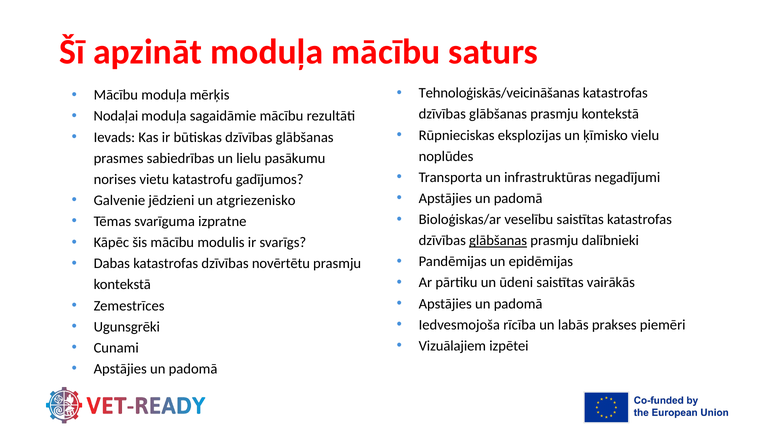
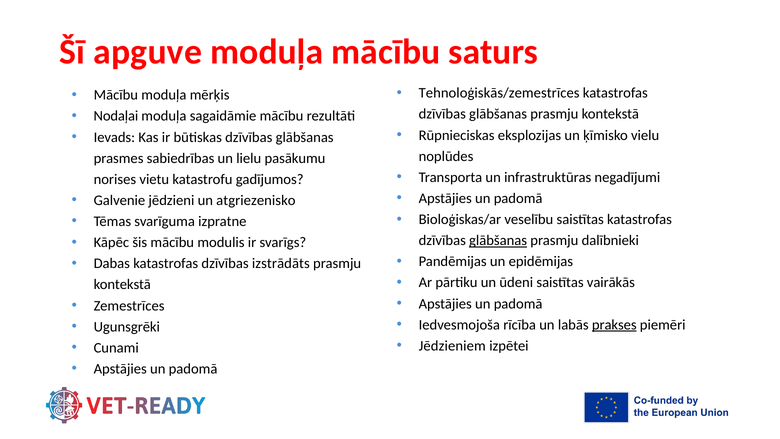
apzināt: apzināt -> apguve (148, 52)
Tehnoloģiskās/veicināšanas: Tehnoloģiskās/veicināšanas -> Tehnoloģiskās/zemestrīces (499, 93)
novērtētu: novērtētu -> izstrādāts (281, 263)
prakses underline: none -> present (614, 325)
Vizuālajiem: Vizuālajiem -> Jēdzieniem (452, 346)
